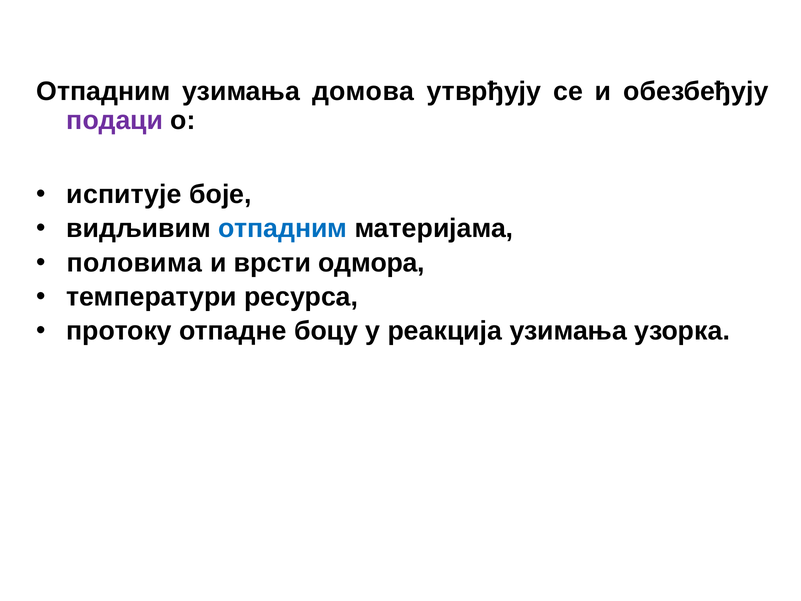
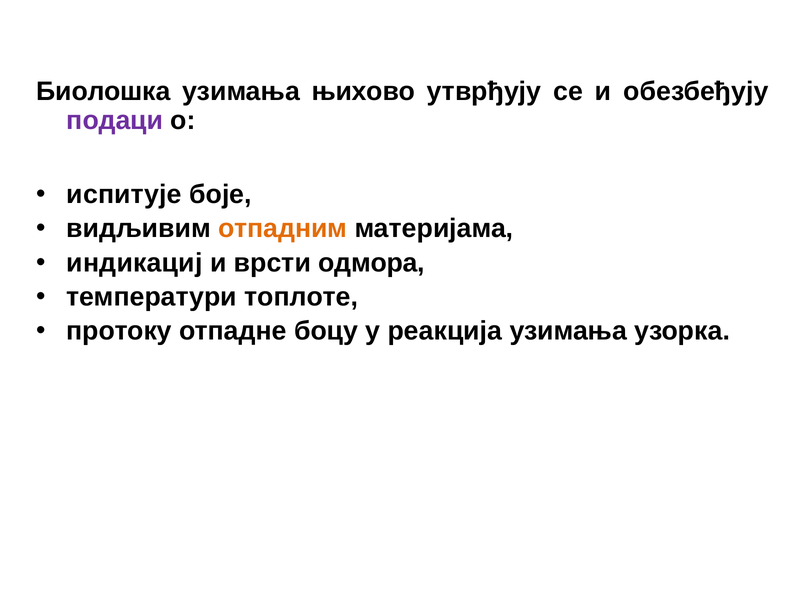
Отпадним: Отпадним -> Биолошка (103, 92)
домова: домова -> њихово (363, 92)
отпадним colour: blue -> orange (283, 229)
половима: половима -> индикациј (134, 263)
ресурса: ресурса -> топлоте (301, 297)
